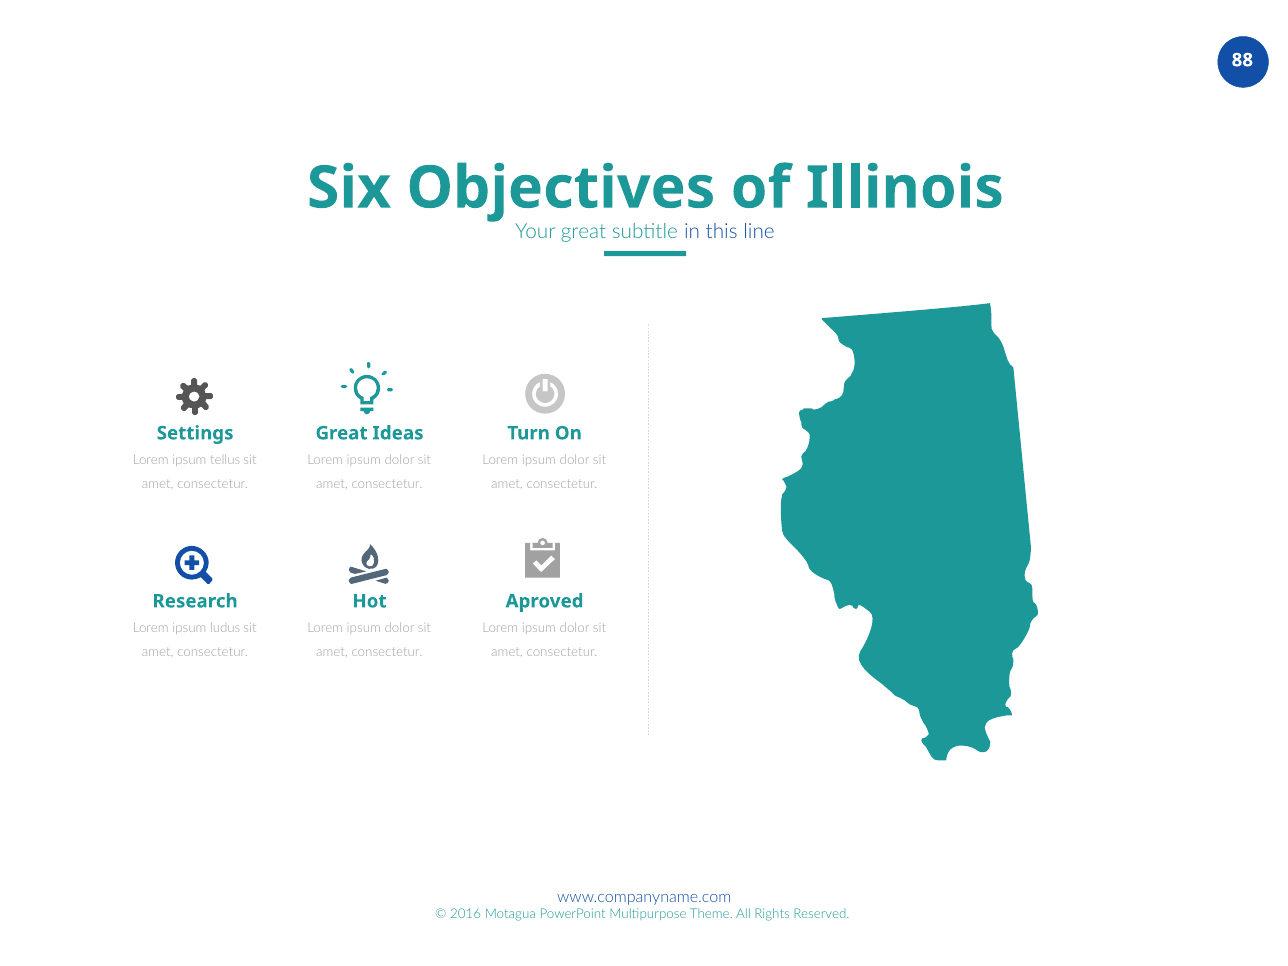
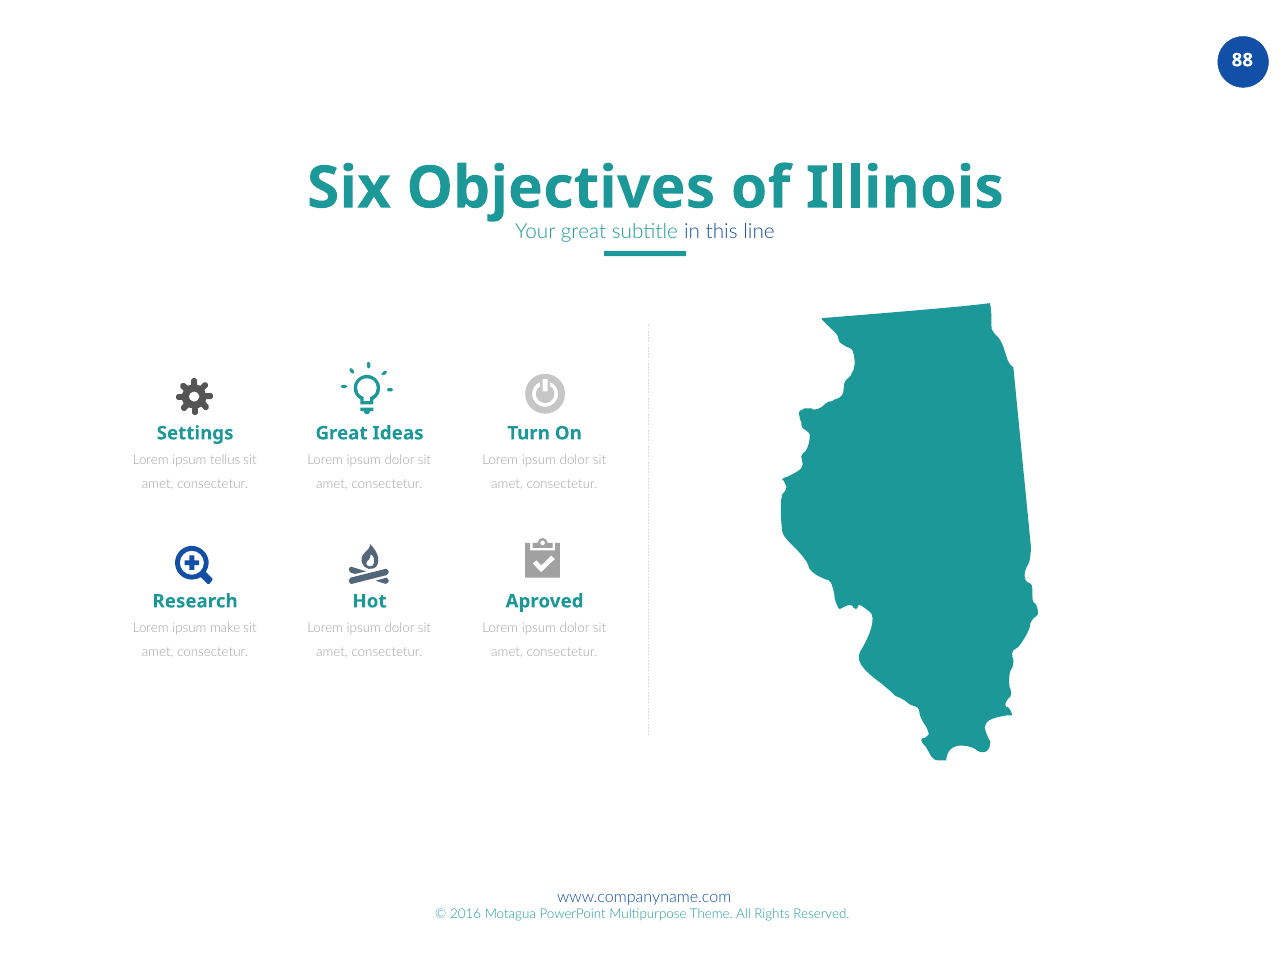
ludus: ludus -> make (225, 628)
